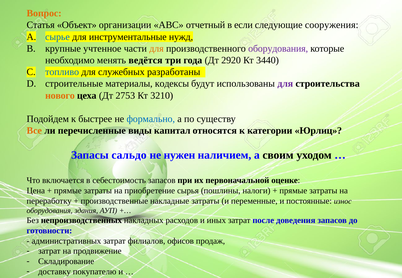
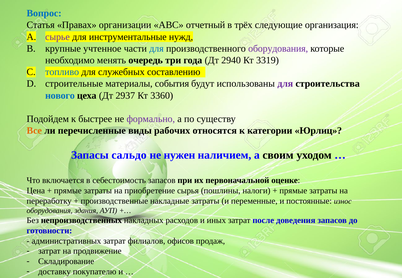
Вопрос colour: orange -> blue (44, 13)
Объект: Объект -> Правах (77, 25)
если: если -> трёх (243, 25)
сооружения: сооружения -> организация (332, 25)
сырье colour: blue -> purple (57, 37)
для colour: orange -> blue (157, 49)
ведётся: ведётся -> очередь (146, 60)
2920: 2920 -> 2940 (231, 60)
3440: 3440 -> 3319 (268, 60)
разработаны: разработаны -> составлению (174, 72)
кодексы: кодексы -> события (172, 84)
нового colour: orange -> blue (60, 96)
2753: 2753 -> 2937 (125, 96)
3210: 3210 -> 3360 (162, 96)
формально colour: blue -> purple (151, 119)
капитал: капитал -> рабочих (172, 131)
